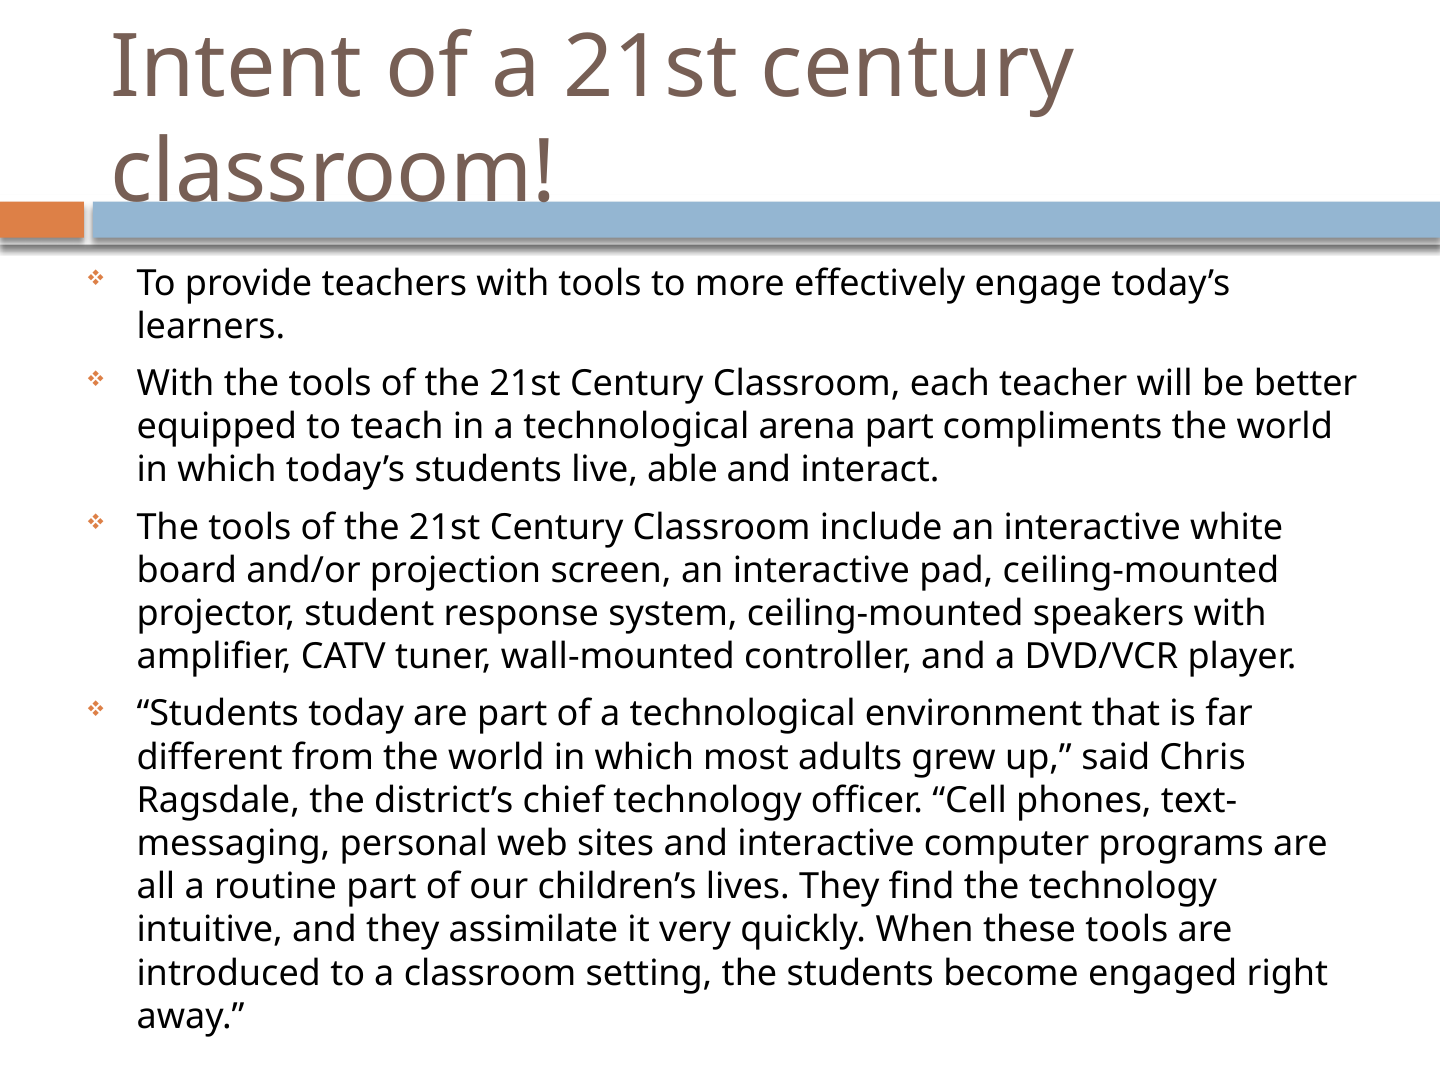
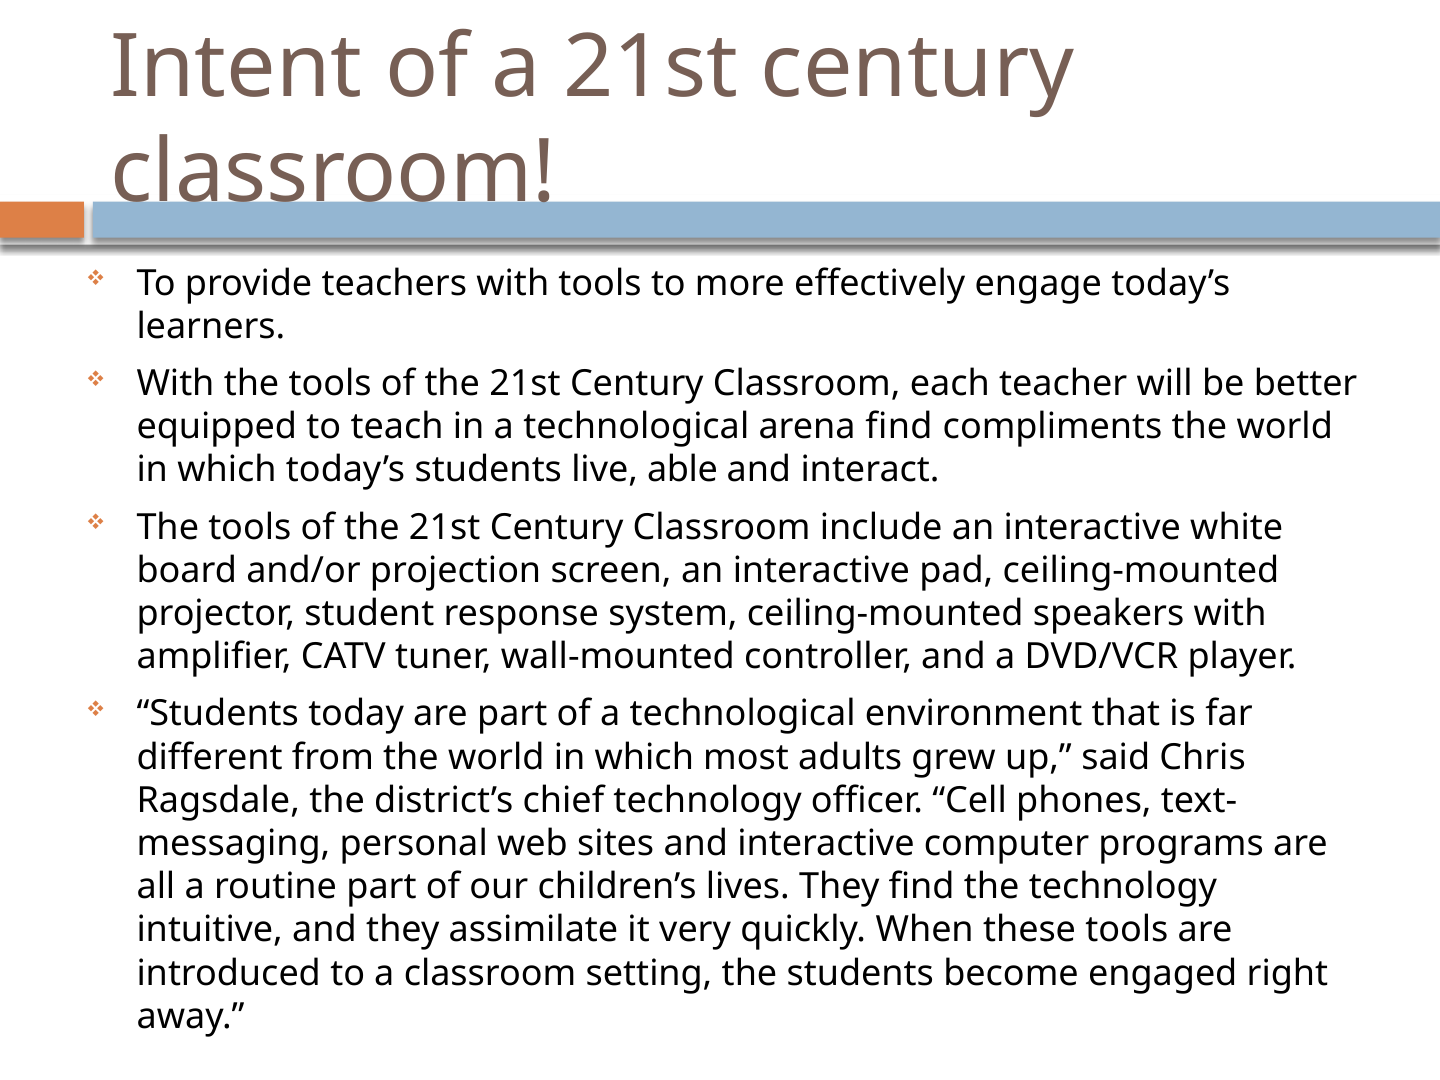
arena part: part -> find (899, 427)
